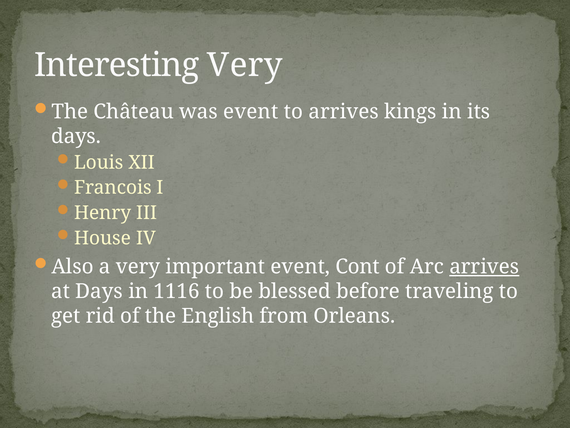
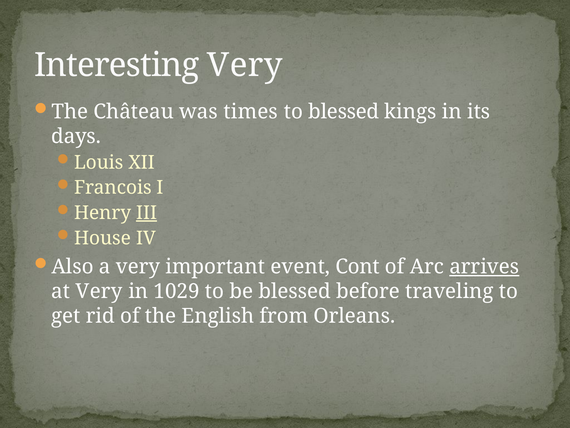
was event: event -> times (251, 112)
to arrives: arrives -> blessed (344, 112)
III underline: none -> present (147, 213)
at Days: Days -> Very (99, 291)
1116: 1116 -> 1029 (177, 291)
